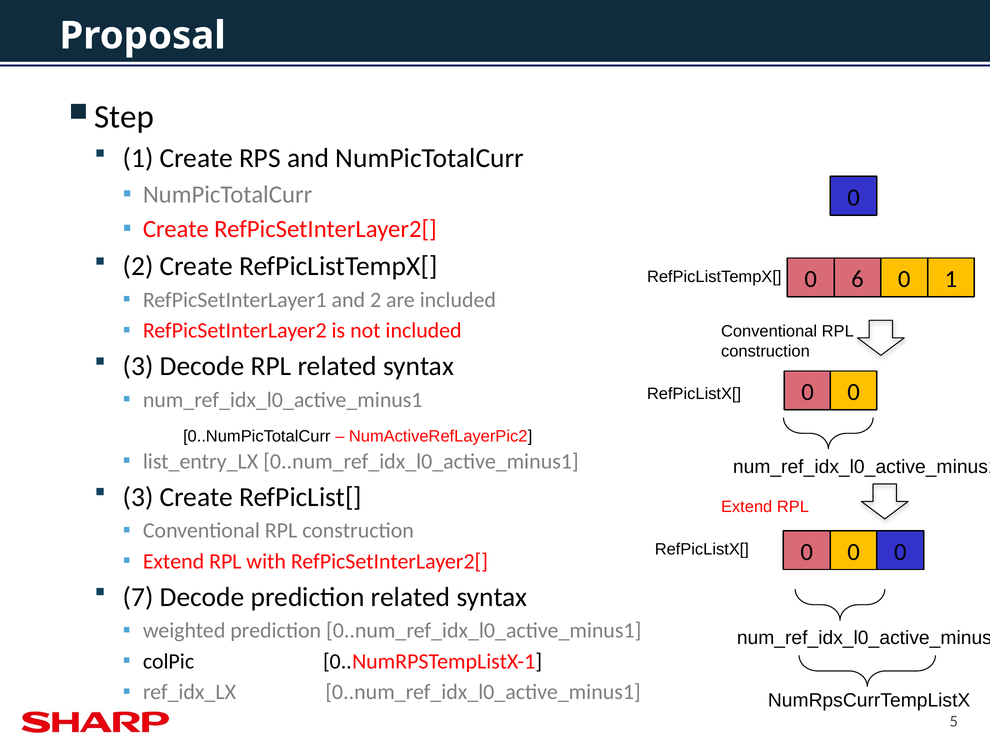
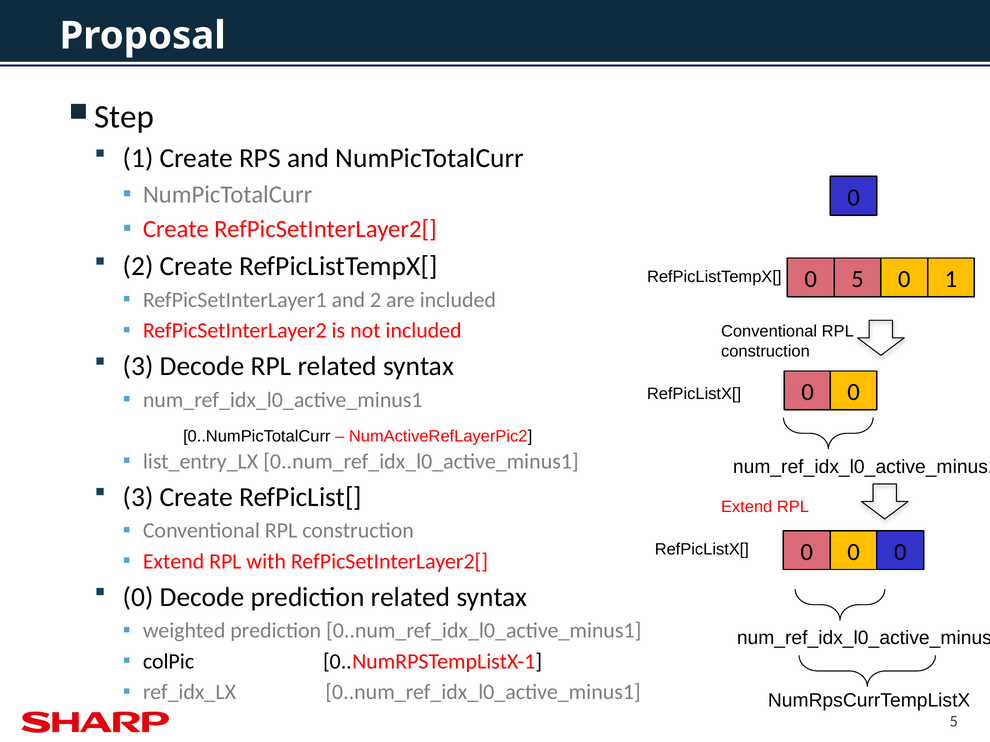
0 6: 6 -> 5 (857, 279)
7: 7 -> 0 (138, 597)
